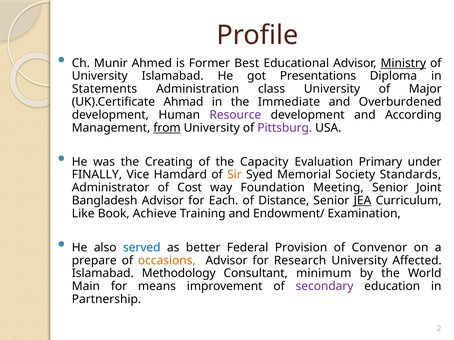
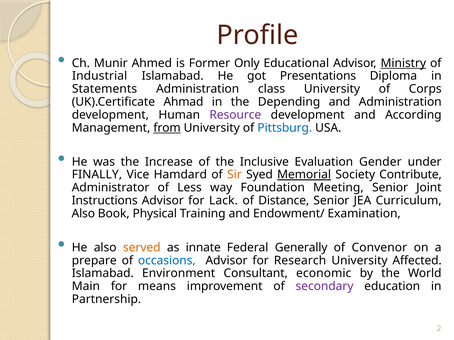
Best: Best -> Only (247, 63)
University: University -> Industrial (100, 76)
Major: Major -> Corps (425, 89)
Immediate: Immediate -> Depending (289, 102)
and Overburdened: Overburdened -> Administration (400, 102)
Pittsburg colour: purple -> blue (285, 128)
Creating: Creating -> Increase (169, 162)
Capacity: Capacity -> Inclusive (264, 162)
Primary: Primary -> Gender (380, 162)
Memorial underline: none -> present (304, 175)
Standards: Standards -> Contribute (411, 175)
Cost: Cost -> Less (190, 188)
Bangladesh: Bangladesh -> Instructions (105, 201)
Each: Each -> Lack (223, 201)
JEA underline: present -> none (363, 201)
Like: Like -> Also (83, 214)
Achieve: Achieve -> Physical (155, 214)
served colour: blue -> orange (142, 248)
better: better -> innate (203, 248)
Provision: Provision -> Generally (301, 248)
occasions colour: orange -> blue (167, 261)
Methodology: Methodology -> Environment (179, 274)
minimum: minimum -> economic (324, 274)
